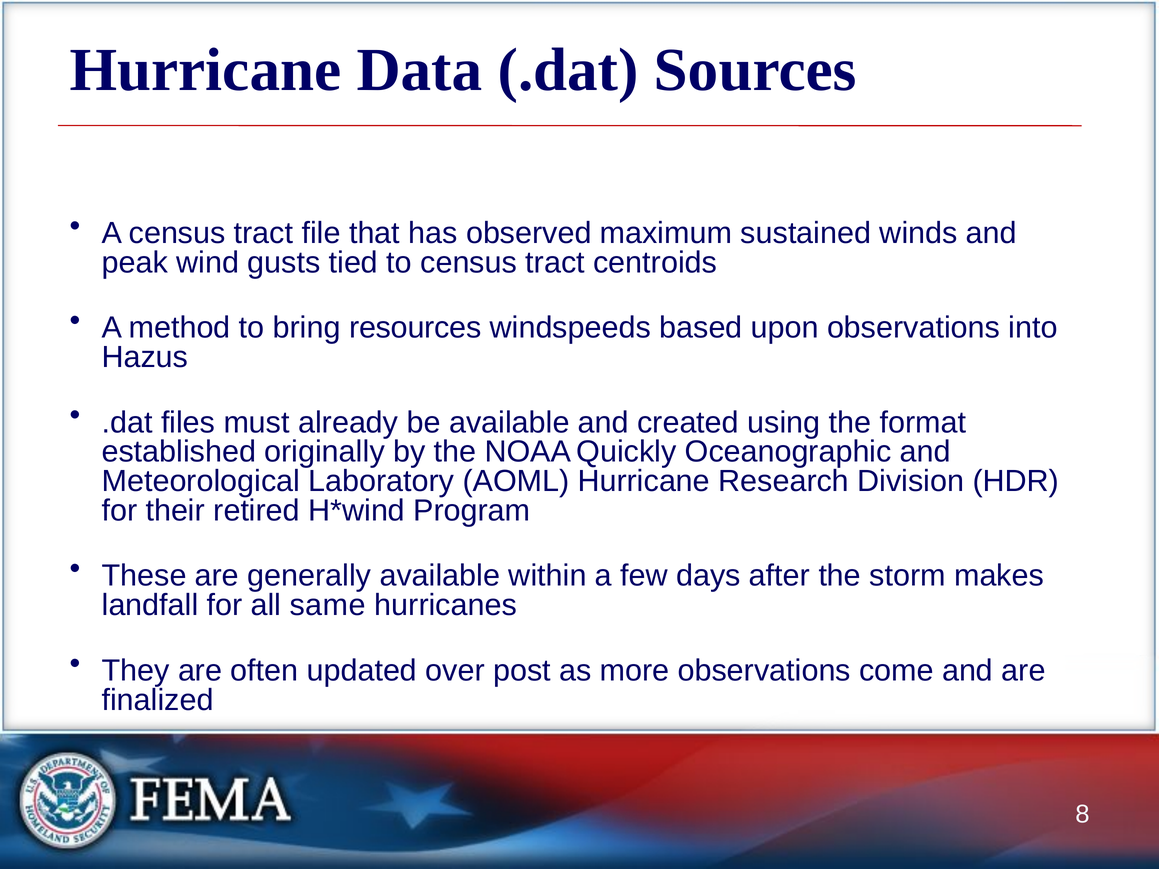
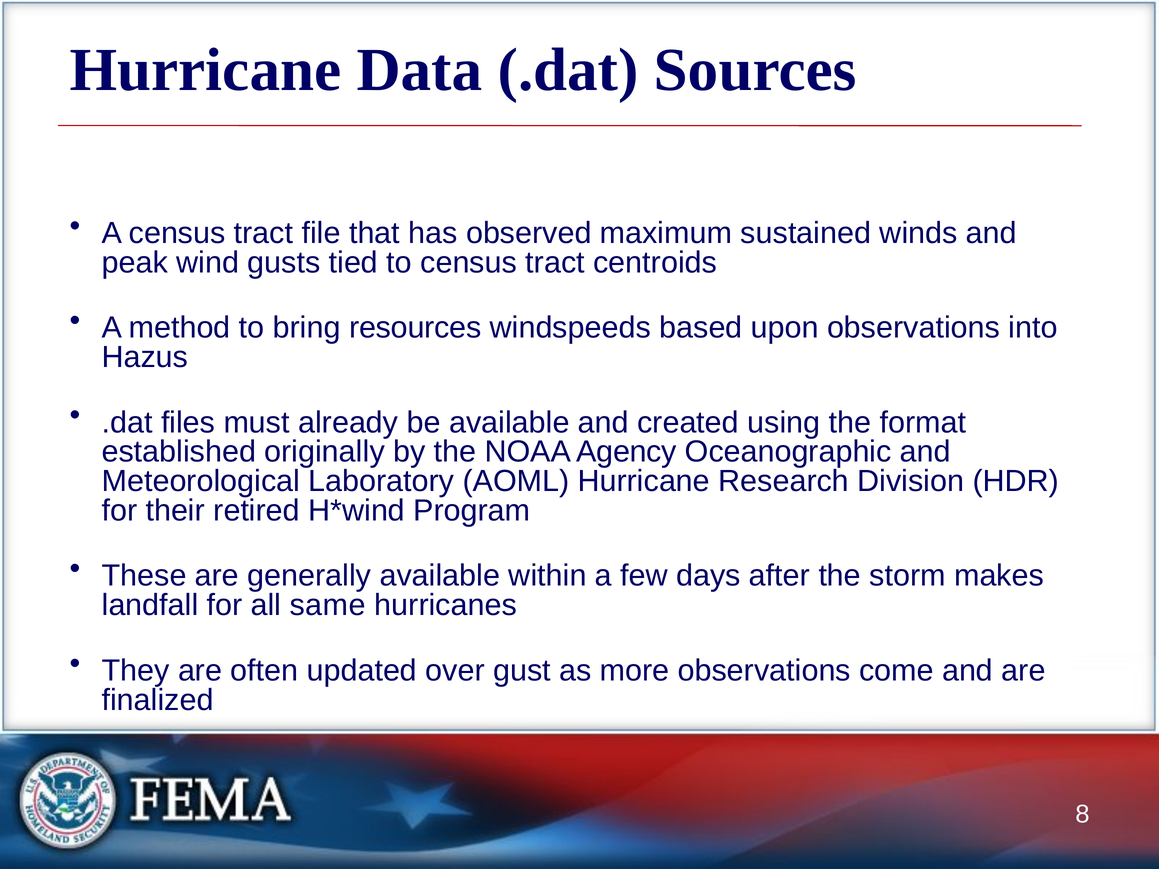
Quickly: Quickly -> Agency (626, 452)
post: post -> gust (522, 671)
